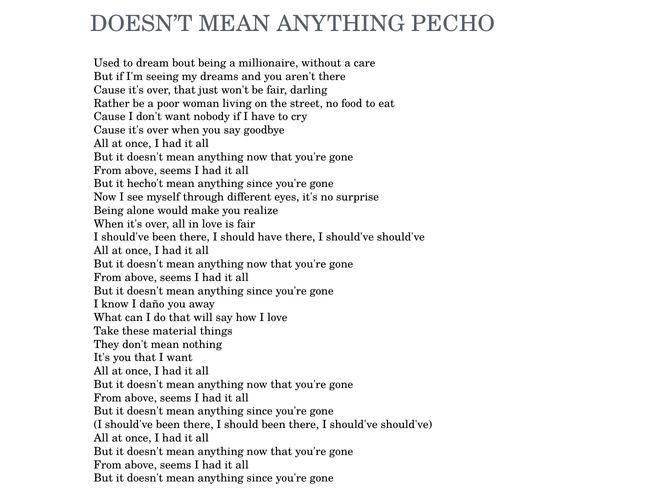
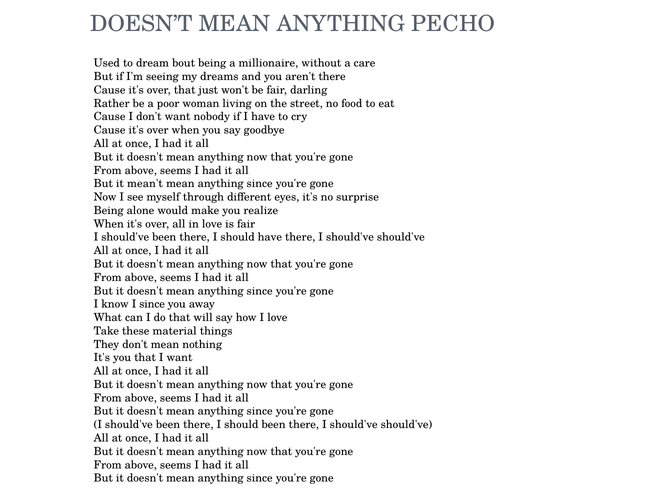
hecho't: hecho't -> mean't (145, 184)
I daño: daño -> since (152, 305)
